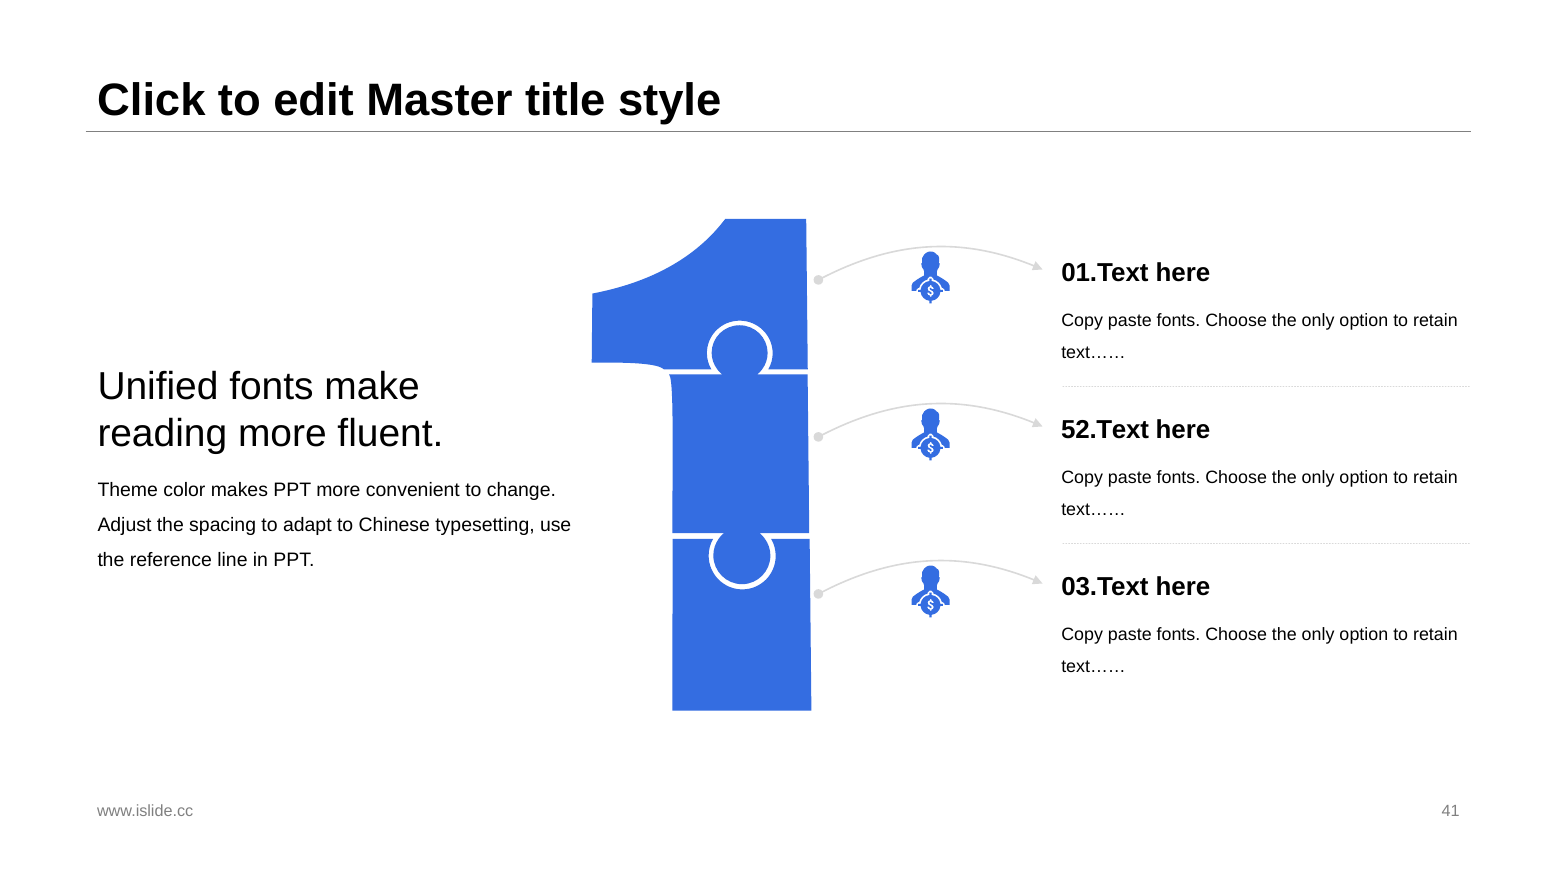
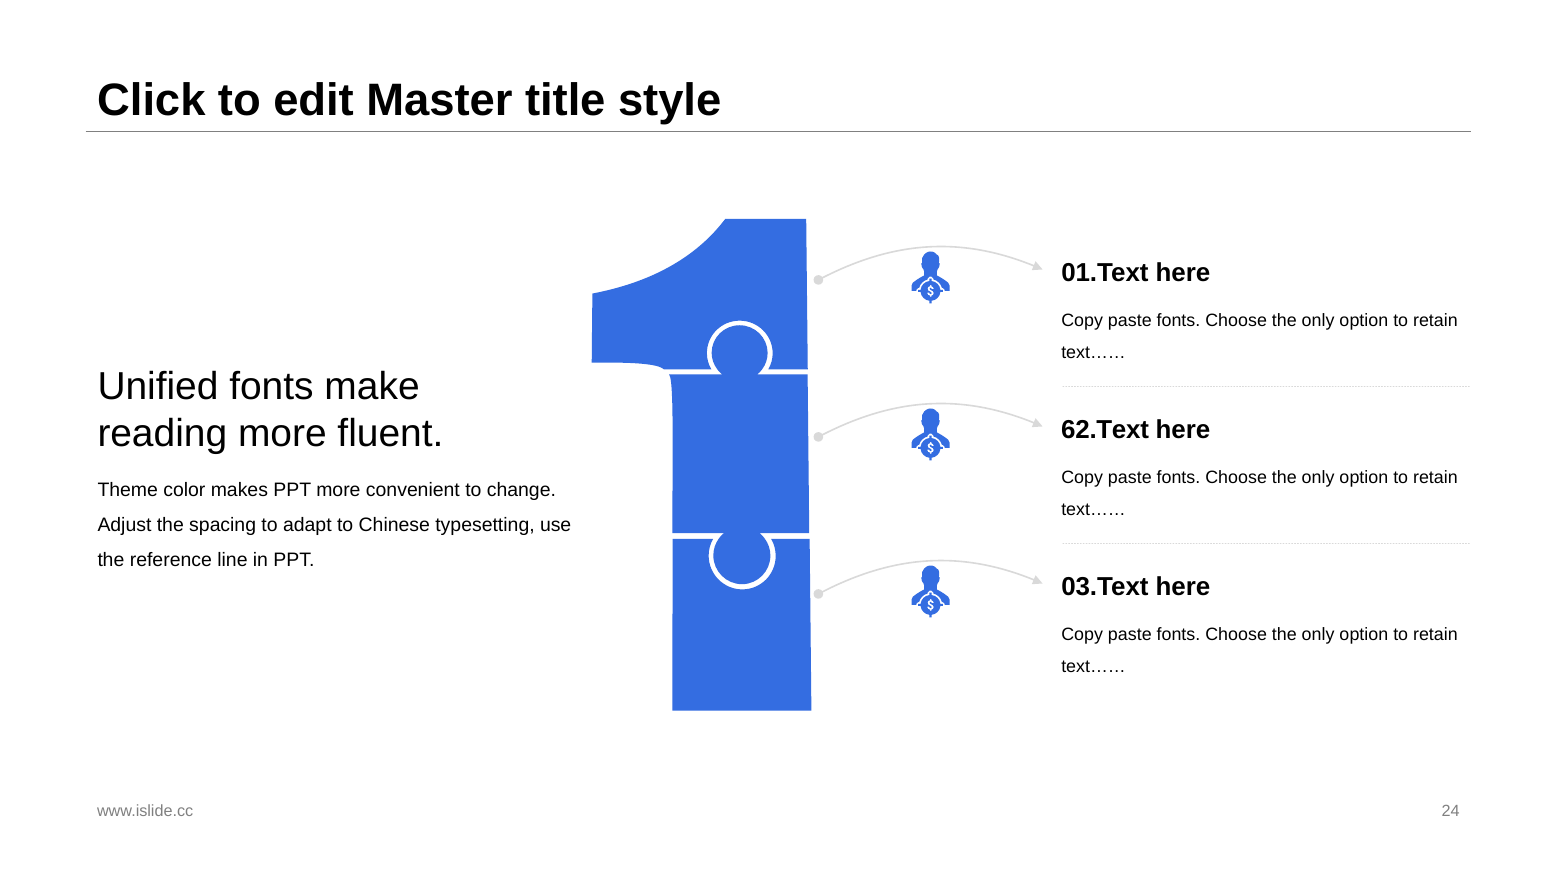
52.Text: 52.Text -> 62.Text (1105, 430)
41: 41 -> 24 (1451, 811)
